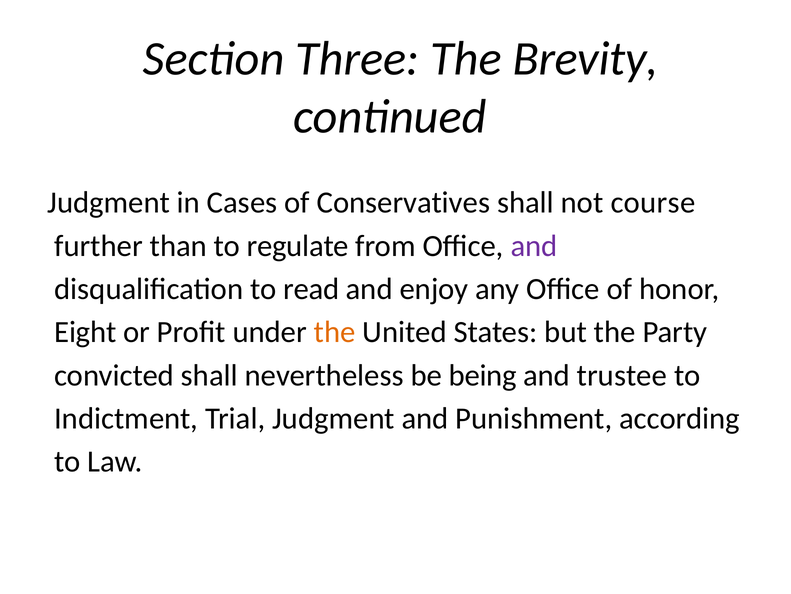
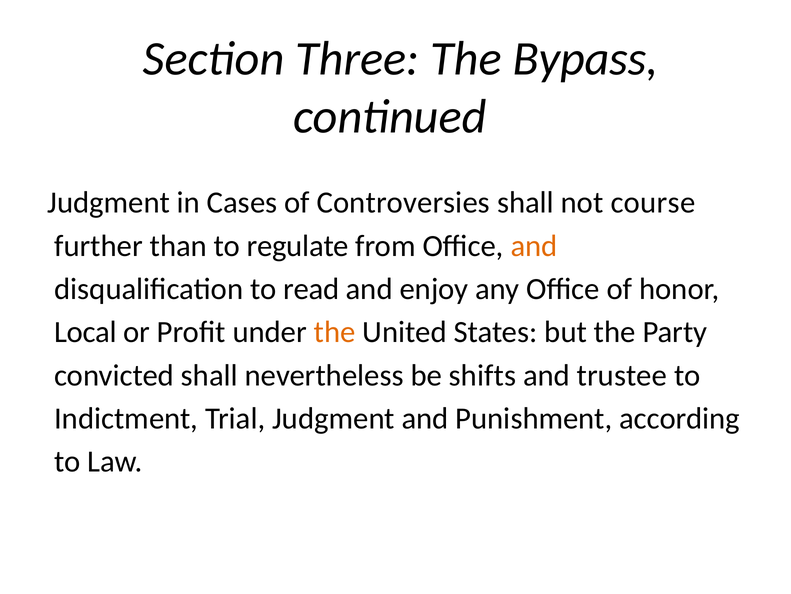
Brevity: Brevity -> Bypass (586, 59)
Conservatives: Conservatives -> Controversies (403, 203)
and colour: purple -> orange (534, 246)
Eight: Eight -> Local (85, 332)
being: being -> shifts (483, 375)
